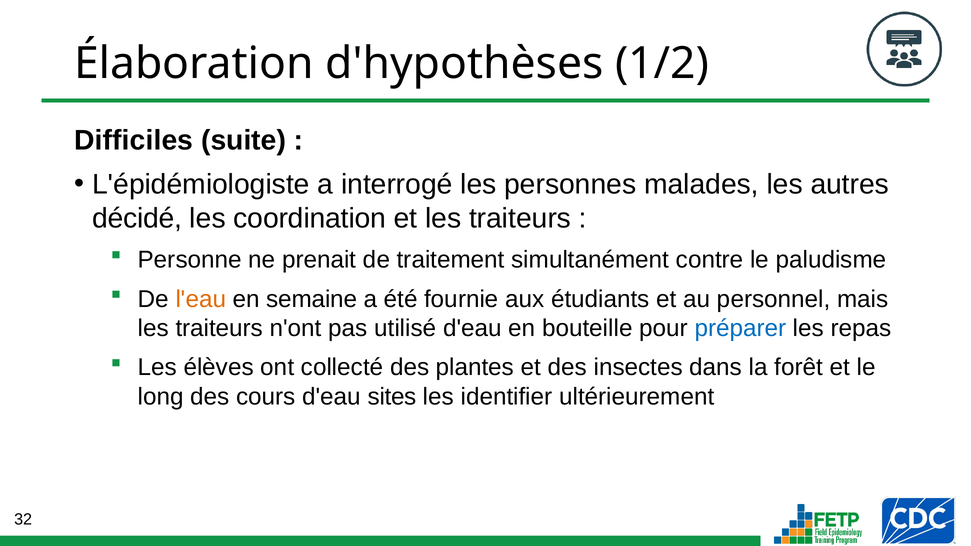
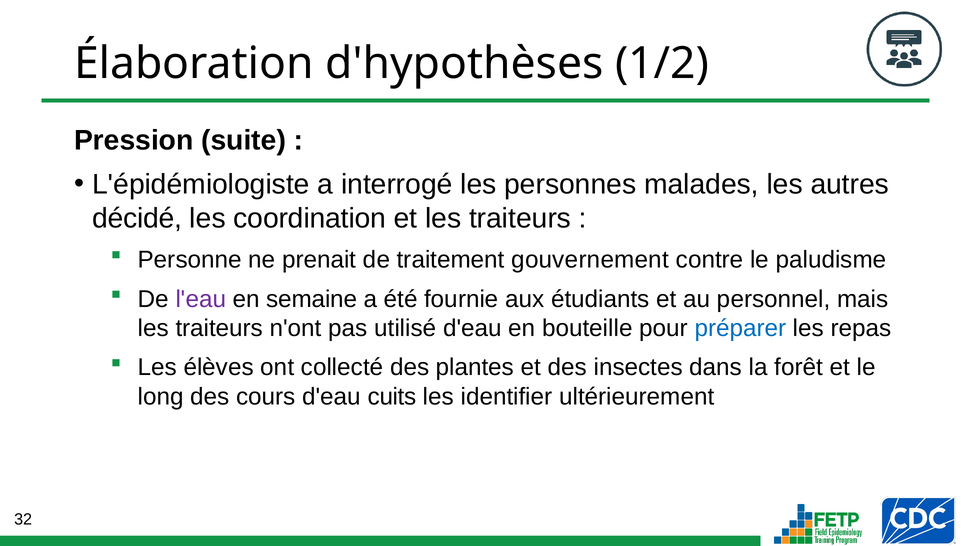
Difficiles: Difficiles -> Pression (134, 140)
simultanément: simultanément -> gouvernement (590, 260)
l'eau colour: orange -> purple (201, 299)
sites: sites -> cuits (392, 397)
